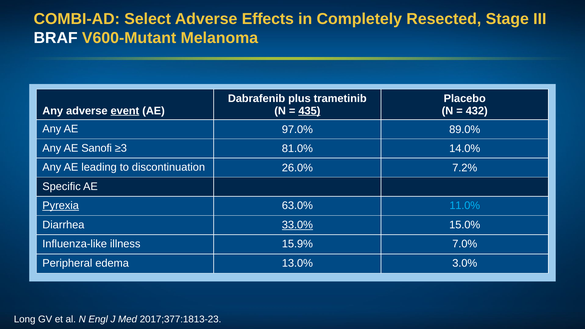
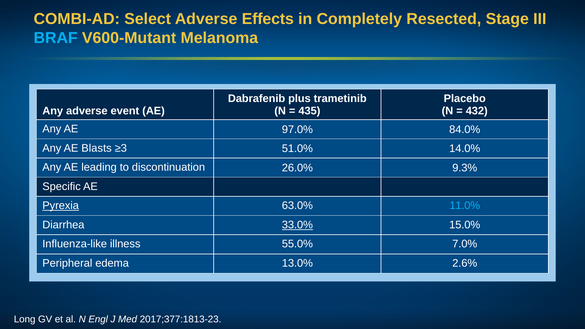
BRAF colour: white -> light blue (56, 38)
event underline: present -> none (125, 111)
435 underline: present -> none (309, 111)
89.0%: 89.0% -> 84.0% (465, 129)
Sanofi: Sanofi -> Blasts (97, 148)
81.0%: 81.0% -> 51.0% (297, 149)
7.2%: 7.2% -> 9.3% (465, 168)
15.9%: 15.9% -> 55.0% (297, 244)
3.0%: 3.0% -> 2.6% (465, 263)
